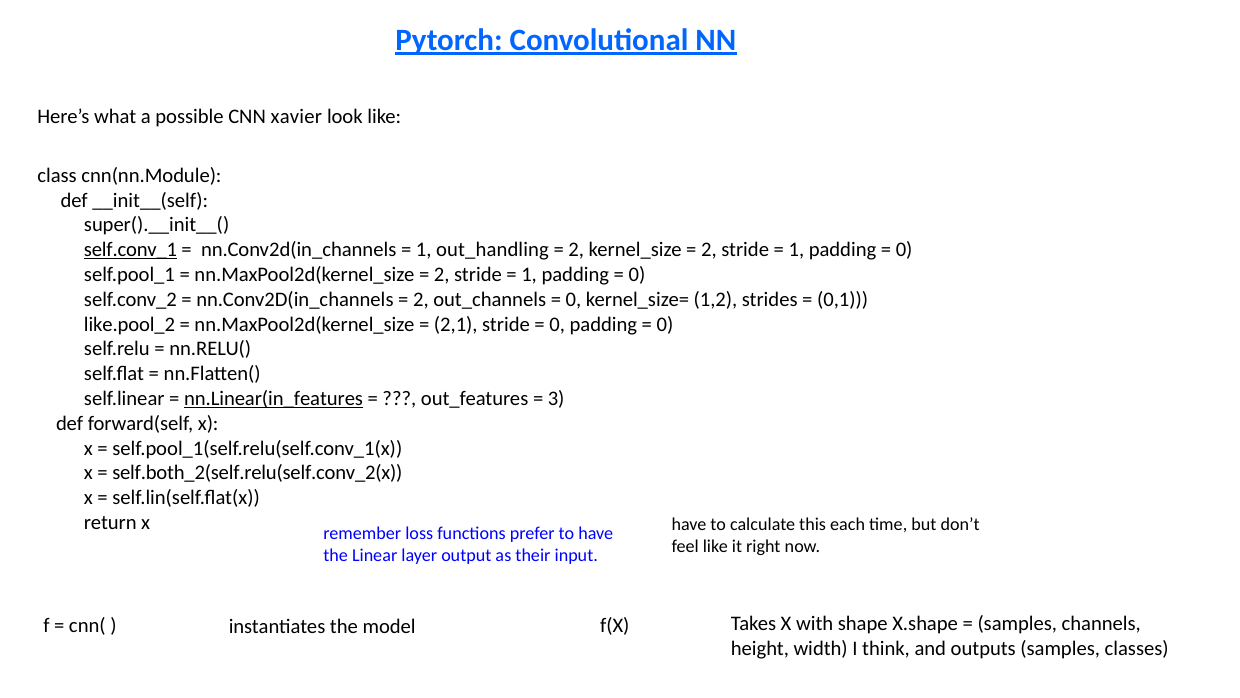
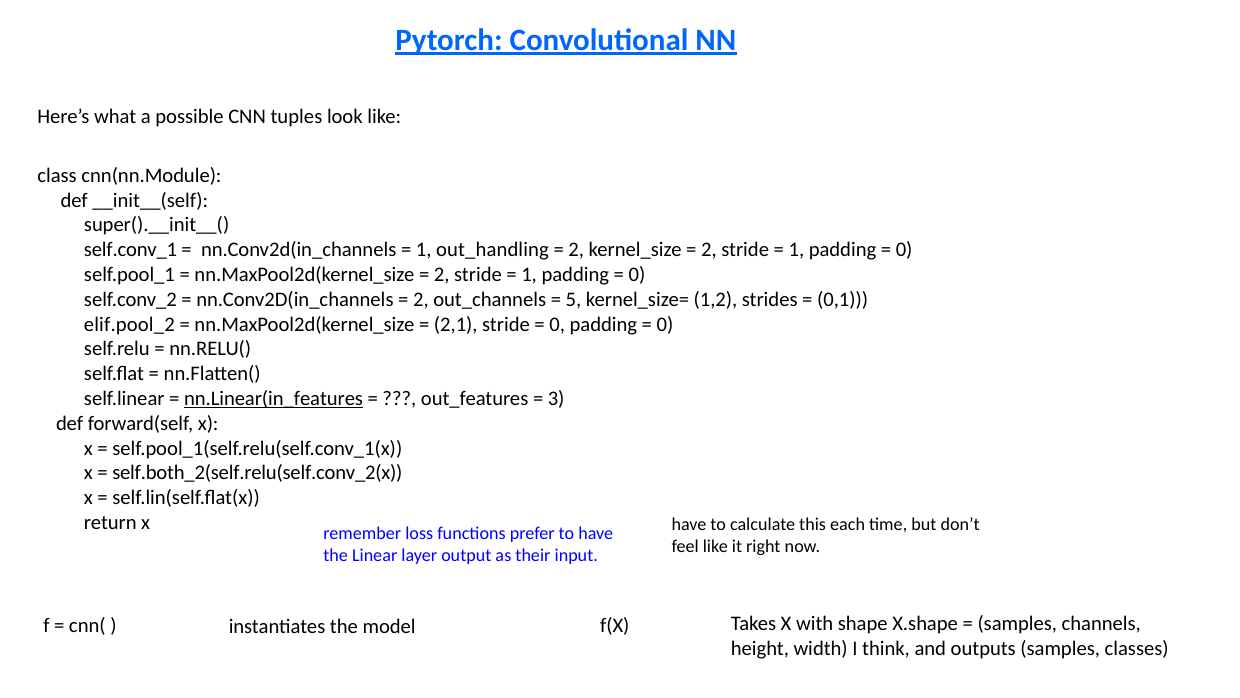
xavier: xavier -> tuples (296, 117)
self.conv_1 underline: present -> none (131, 250)
0: 0 -> 5 (573, 299)
like.pool_2: like.pool_2 -> elif.pool_2 (129, 324)
